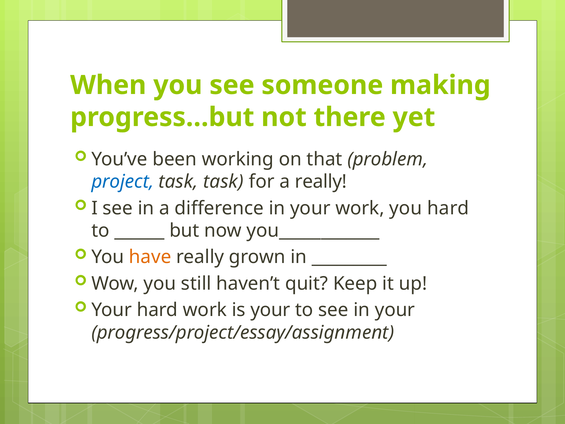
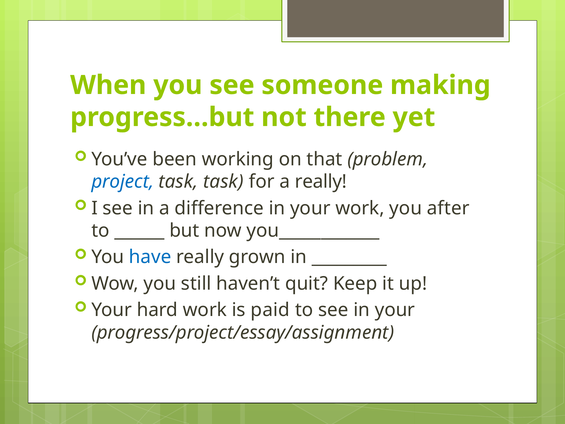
you hard: hard -> after (448, 208)
have colour: orange -> blue (150, 257)
is your: your -> paid (270, 310)
